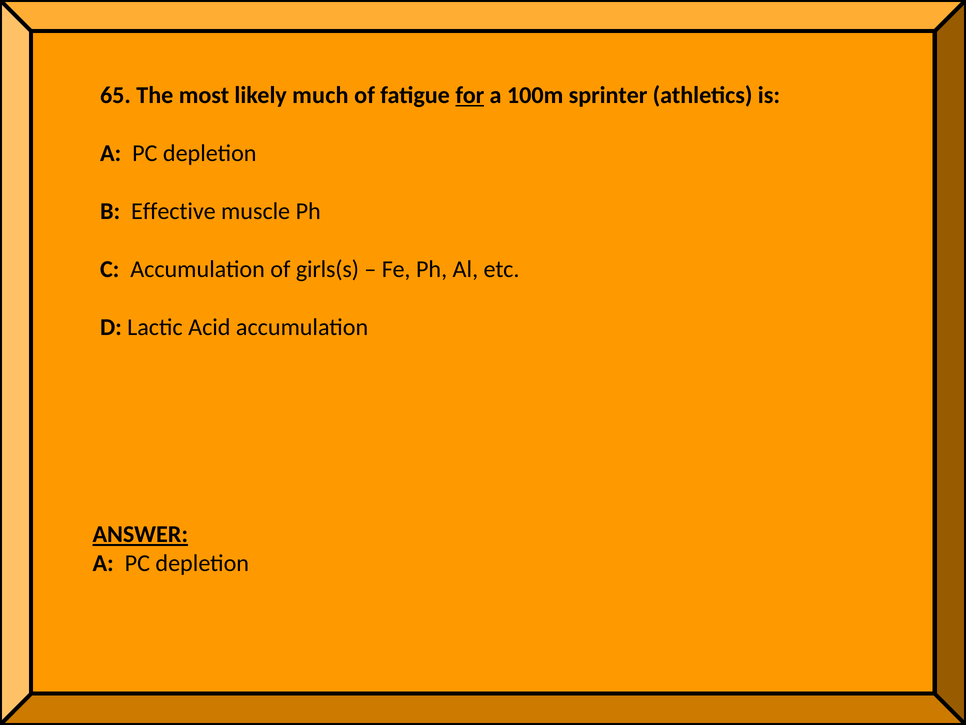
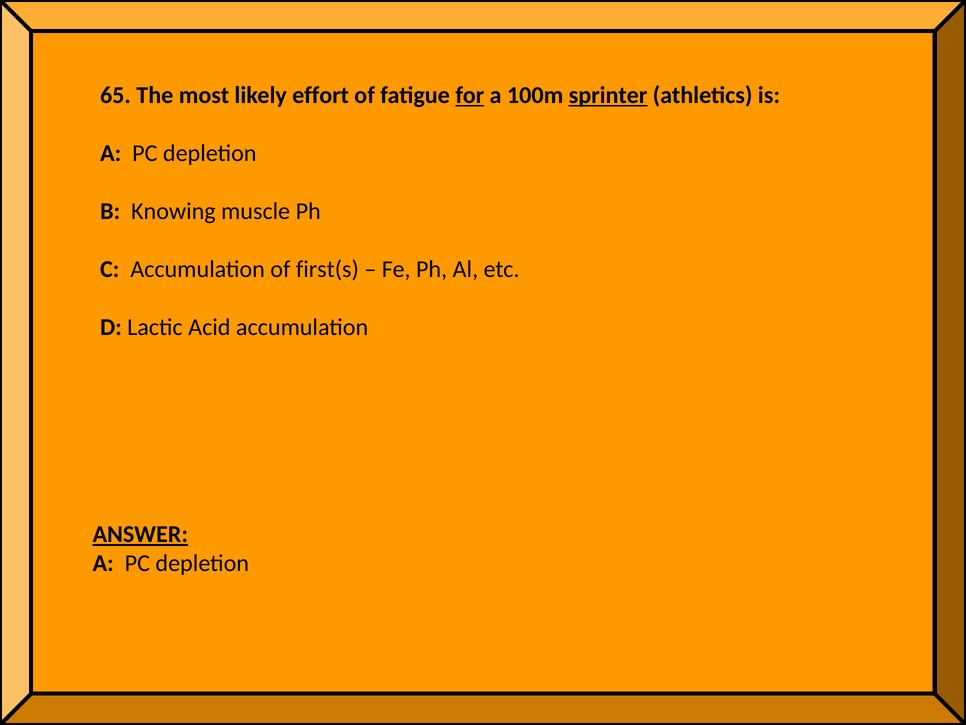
much: much -> effort (321, 95)
sprinter underline: none -> present (608, 95)
Effective: Effective -> Knowing (173, 211)
girls(s: girls(s -> first(s (327, 269)
